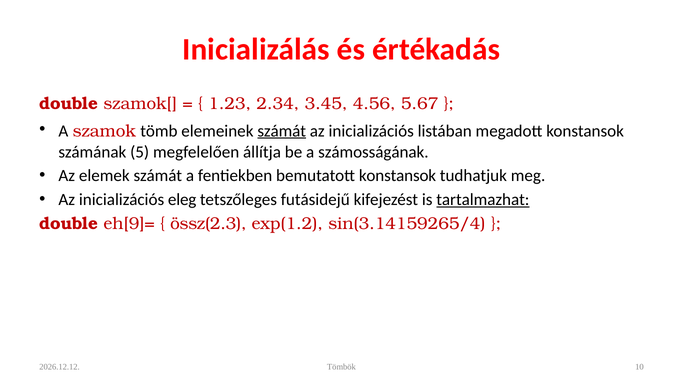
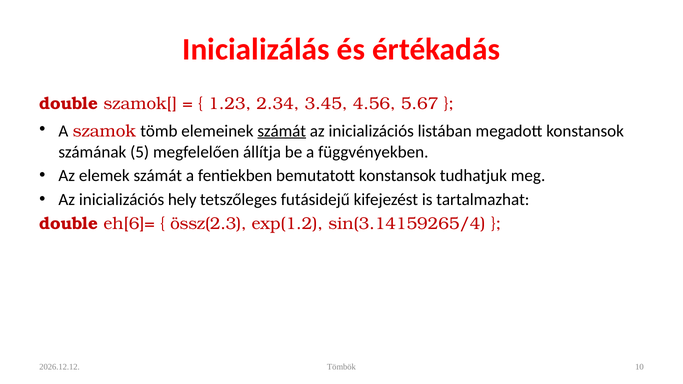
számosságának: számosságának -> függvényekben (373, 152)
eleg: eleg -> hely (182, 200)
tartalmazhat underline: present -> none (483, 200)
eh[9]=: eh[9]= -> eh[6]= (129, 224)
